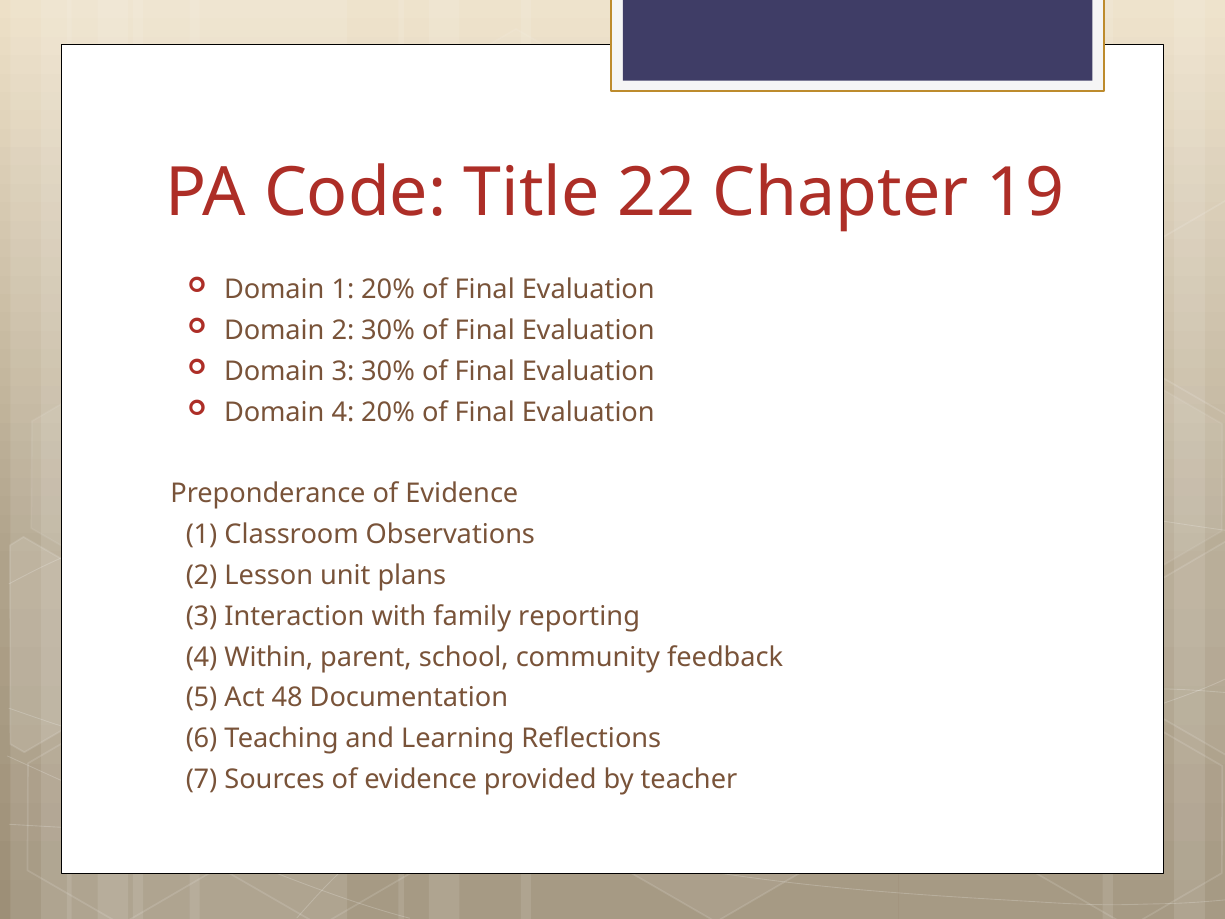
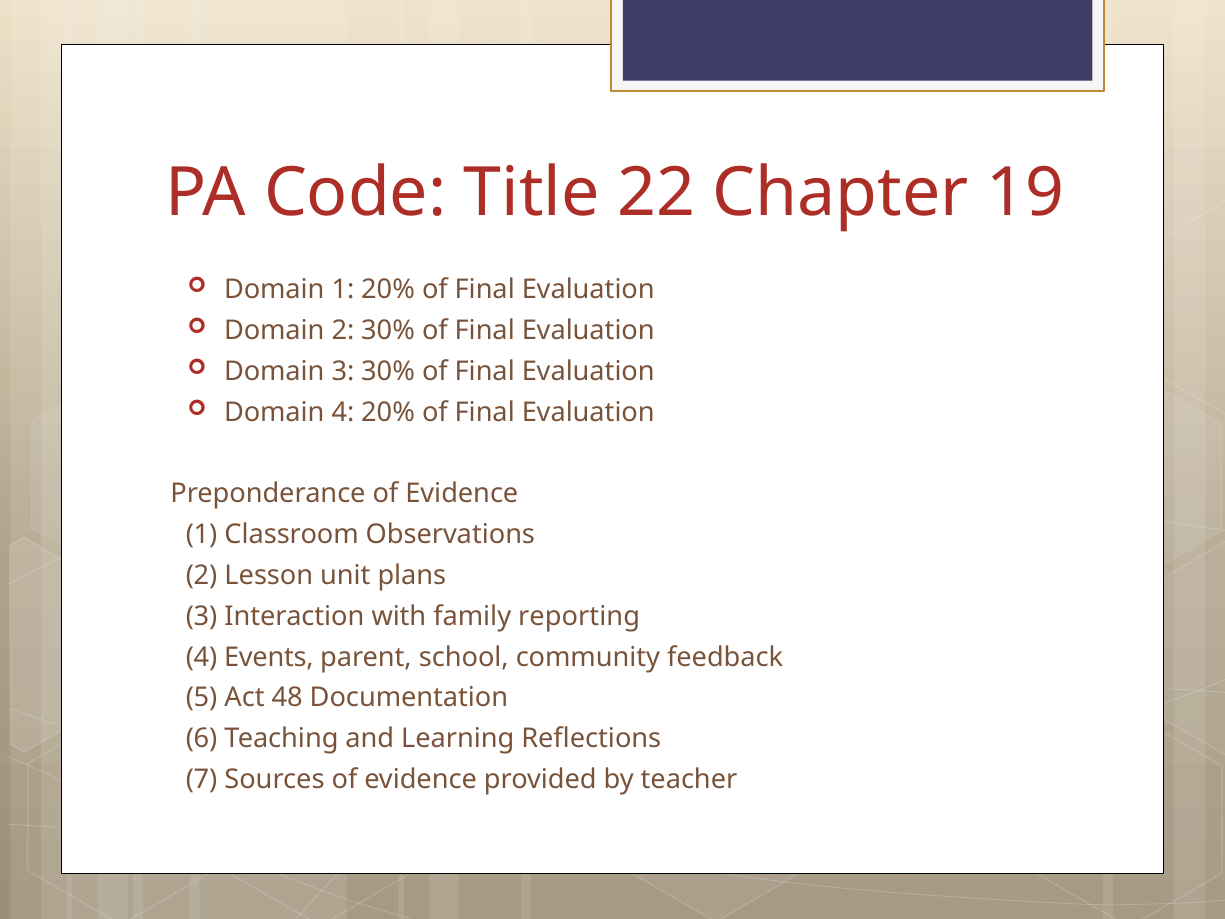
Within: Within -> Events (269, 657)
